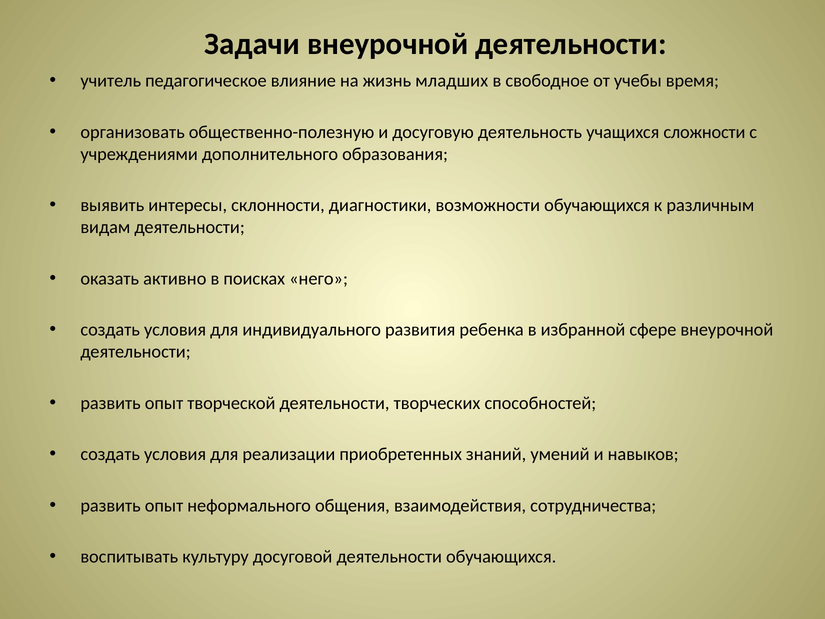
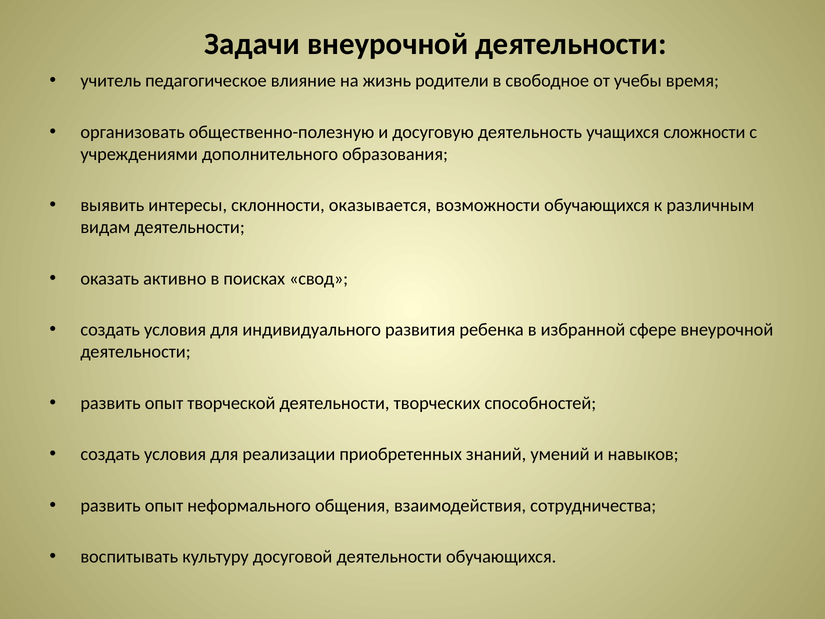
младших: младших -> родители (452, 81)
диагностики: диагностики -> оказывается (380, 205)
него: него -> свод (319, 278)
